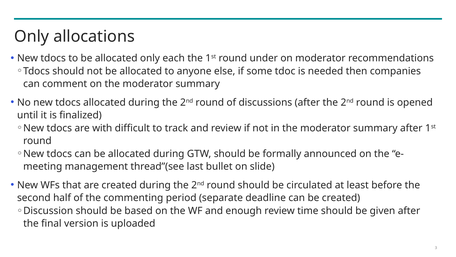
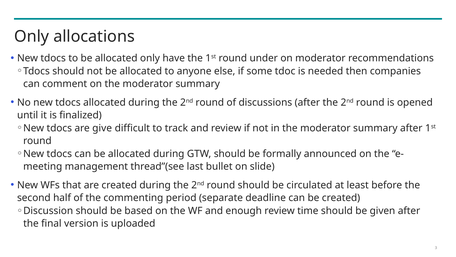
each: each -> have (174, 58)
with: with -> give (102, 128)
